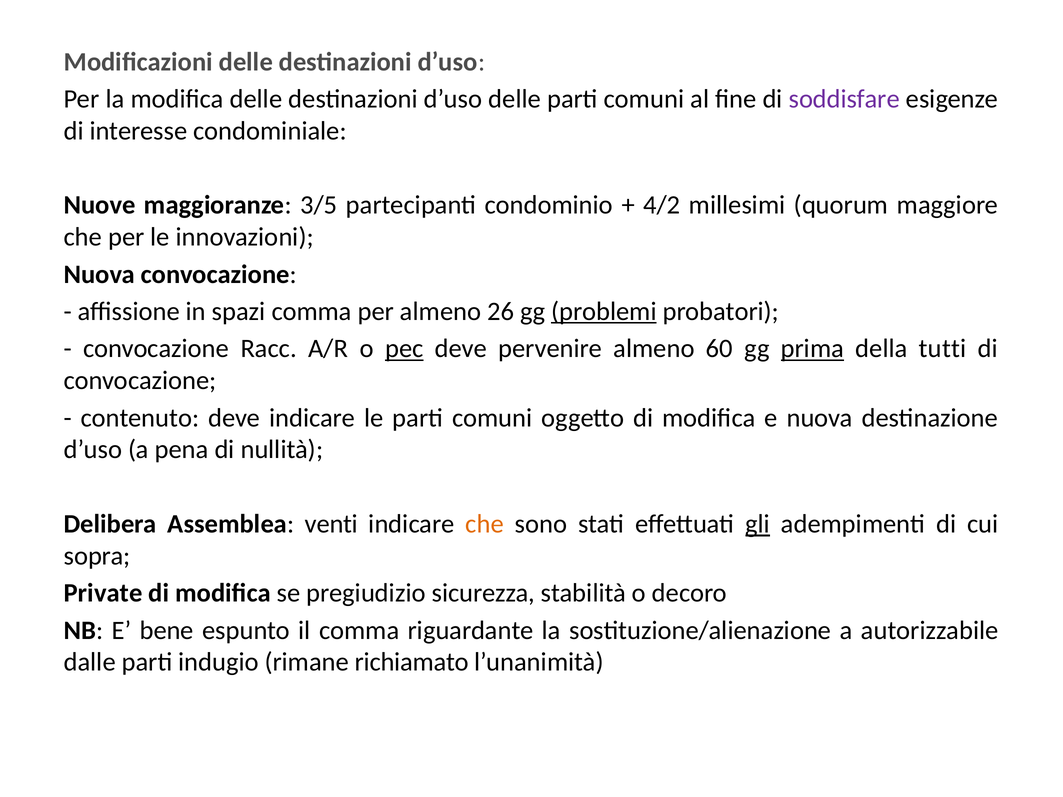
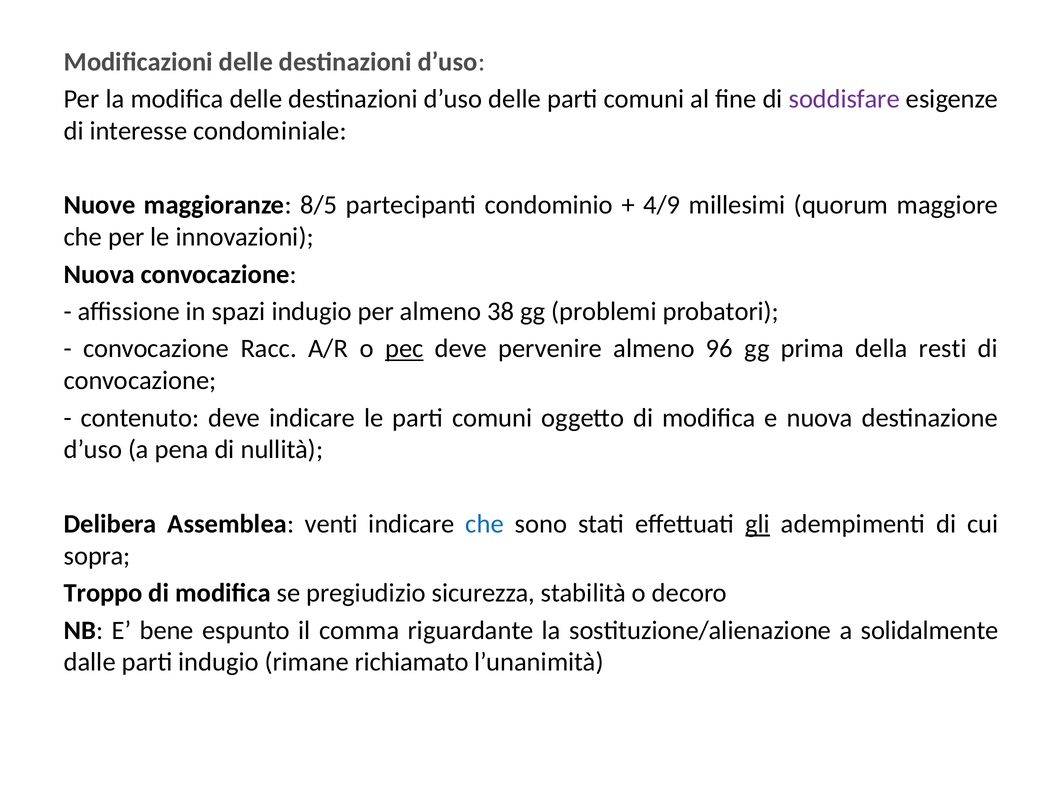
3/5: 3/5 -> 8/5 (319, 205)
4/2: 4/2 -> 4/9 (662, 205)
spazi comma: comma -> indugio (312, 312)
26: 26 -> 38 (501, 312)
problemi underline: present -> none (604, 312)
60: 60 -> 96 (719, 349)
prima underline: present -> none (812, 349)
tutti: tutti -> resti (943, 349)
che colour: orange -> blue (484, 524)
Private: Private -> Troppo (103, 593)
autorizzabile: autorizzabile -> solidalmente (930, 630)
